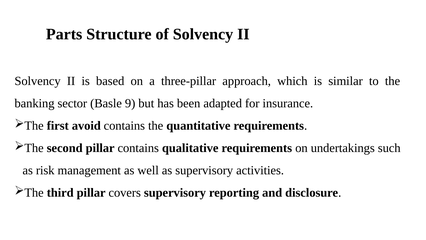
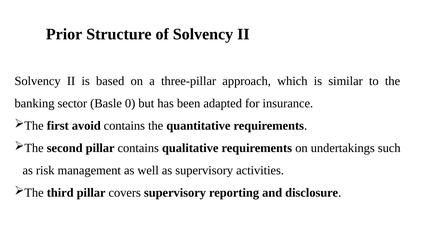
Parts: Parts -> Prior (64, 34)
9: 9 -> 0 (130, 103)
